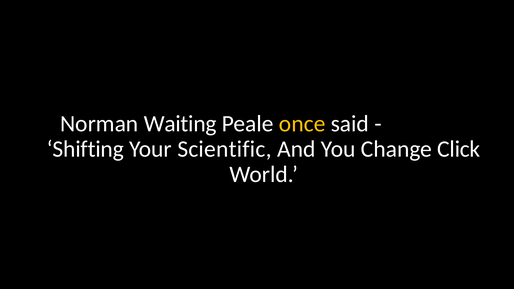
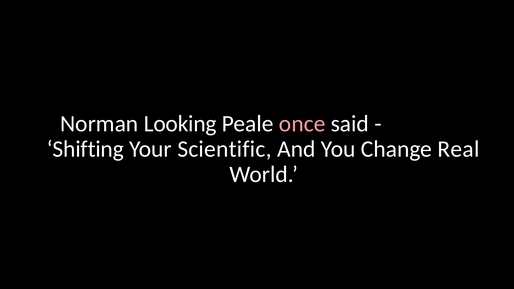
Waiting: Waiting -> Looking (180, 124)
once colour: yellow -> pink (302, 124)
Click: Click -> Real (459, 149)
